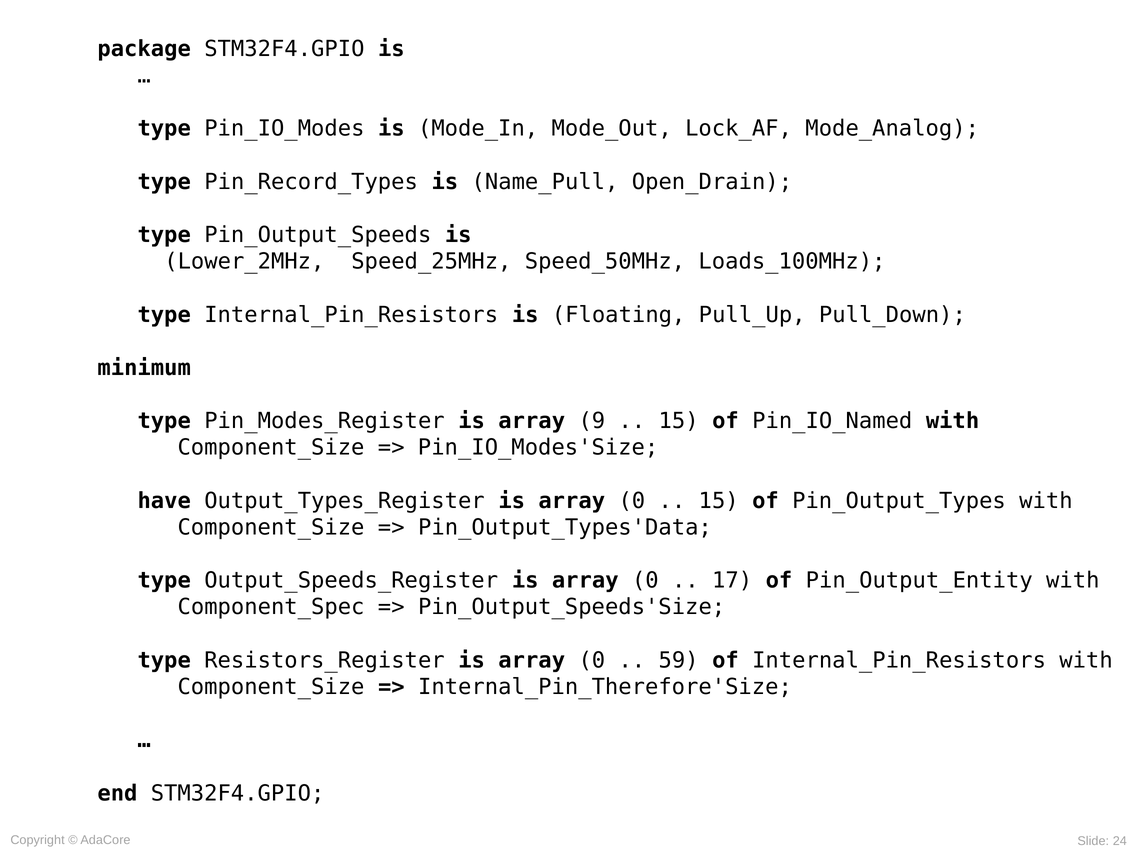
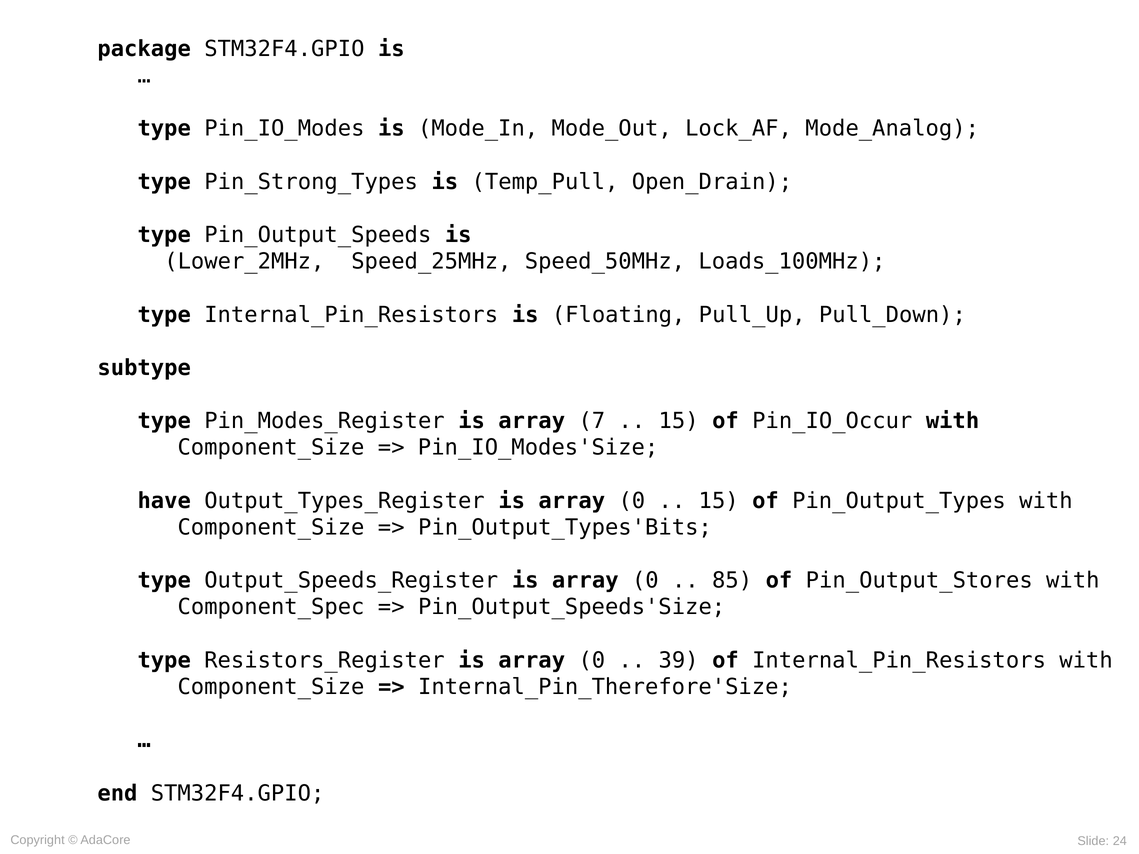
Pin_Record_Types: Pin_Record_Types -> Pin_Strong_Types (311, 182)
Name_Pull: Name_Pull -> Temp_Pull (545, 182)
minimum: minimum -> subtype (144, 368)
9: 9 -> 7 (592, 421)
Pin_IO_Named: Pin_IO_Named -> Pin_IO_Occur (832, 421)
Pin_Output_Types'Data: Pin_Output_Types'Data -> Pin_Output_Types'Bits (565, 528)
17: 17 -> 85 (732, 581)
Pin_Output_Entity: Pin_Output_Entity -> Pin_Output_Stores (919, 581)
59: 59 -> 39 (679, 661)
